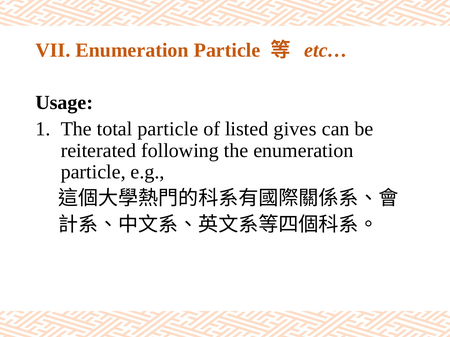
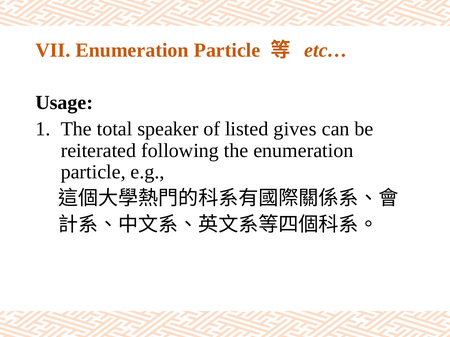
total particle: particle -> speaker (168, 129)
